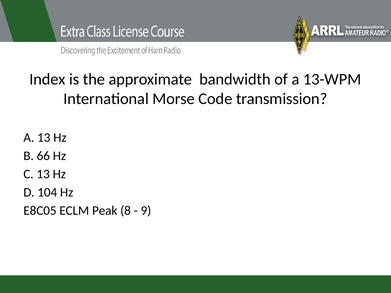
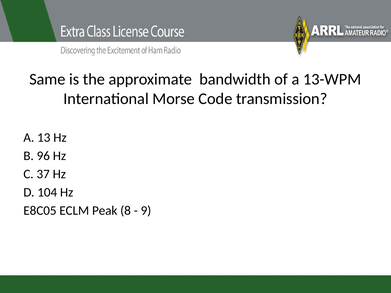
Index: Index -> Same (47, 79)
66: 66 -> 96 (43, 156)
C 13: 13 -> 37 (43, 174)
